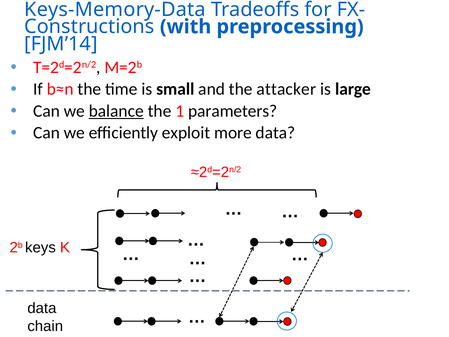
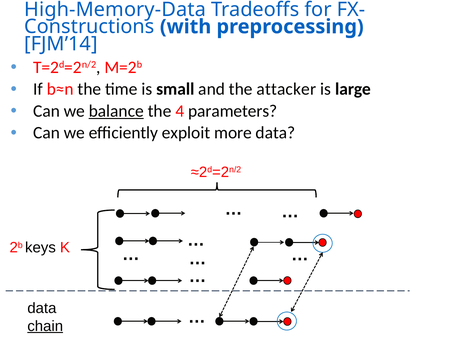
Keys-Memory-Data: Keys-Memory-Data -> High-Memory-Data (115, 9)
1: 1 -> 4 (180, 111)
chain underline: none -> present (45, 326)
